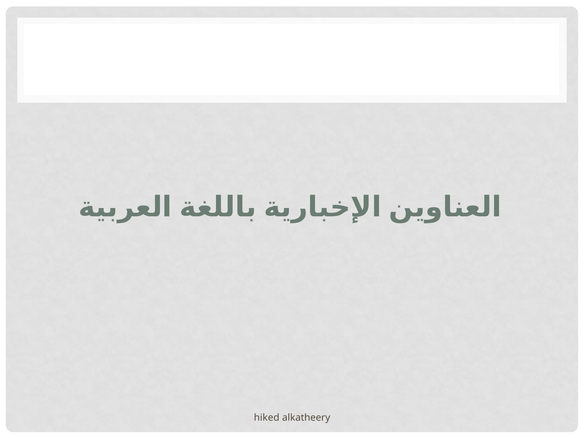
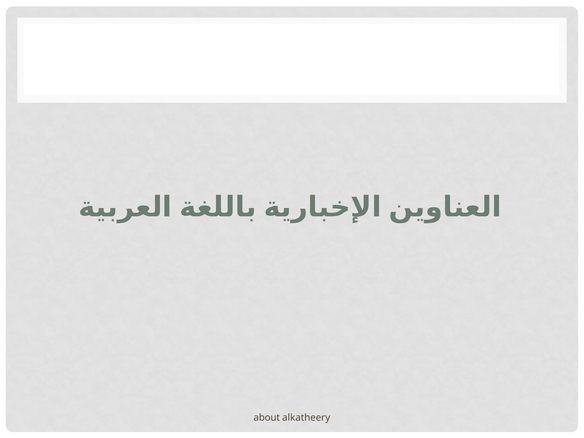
hiked: hiked -> about (267, 417)
